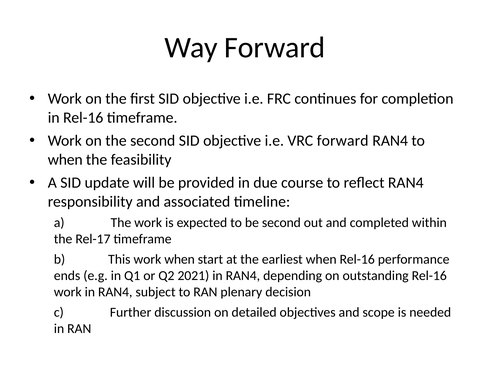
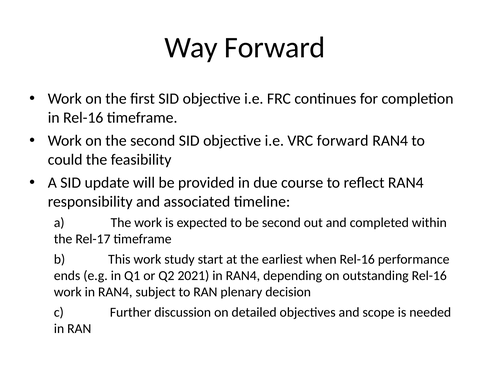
when: when -> could (65, 159)
work when: when -> study (180, 259)
